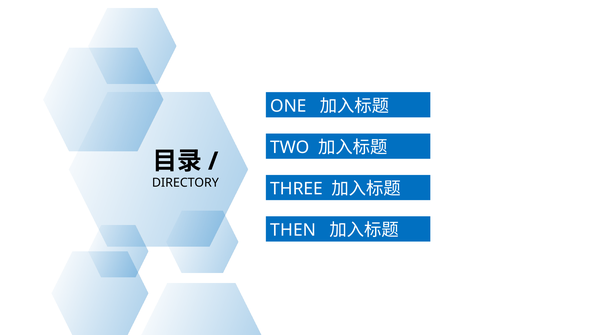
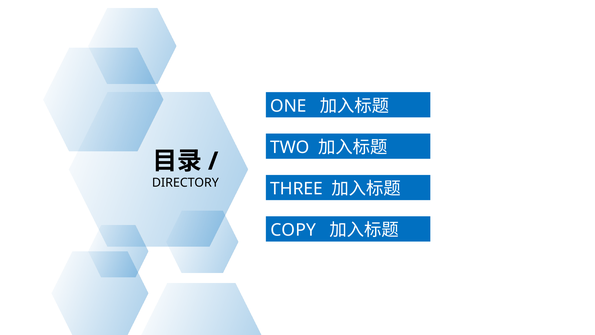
THEN: THEN -> COPY (293, 230)
